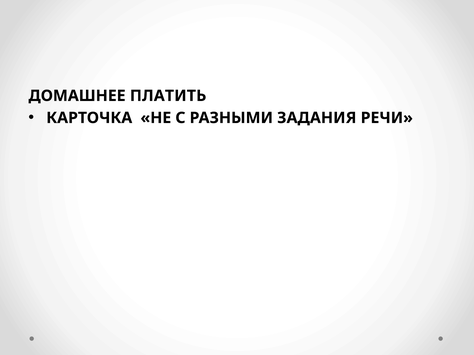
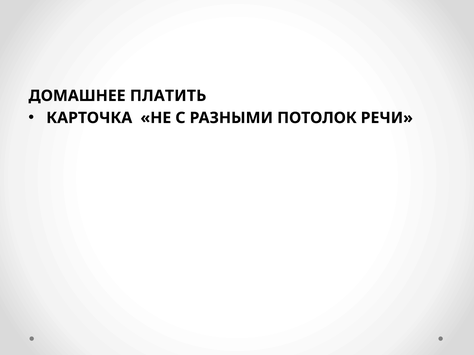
ЗАДАНИЯ: ЗАДАНИЯ -> ПОТОЛОК (317, 118)
